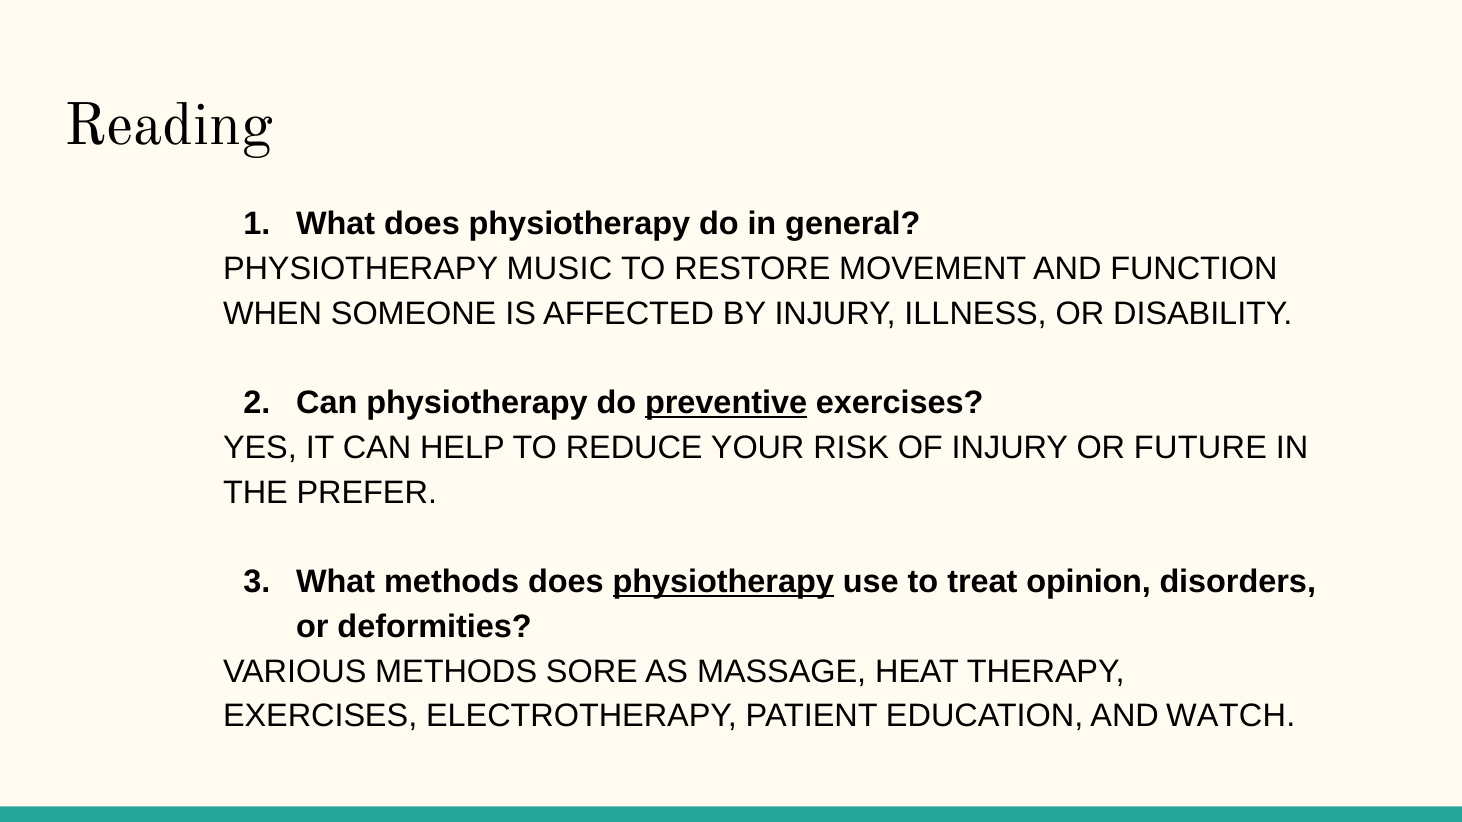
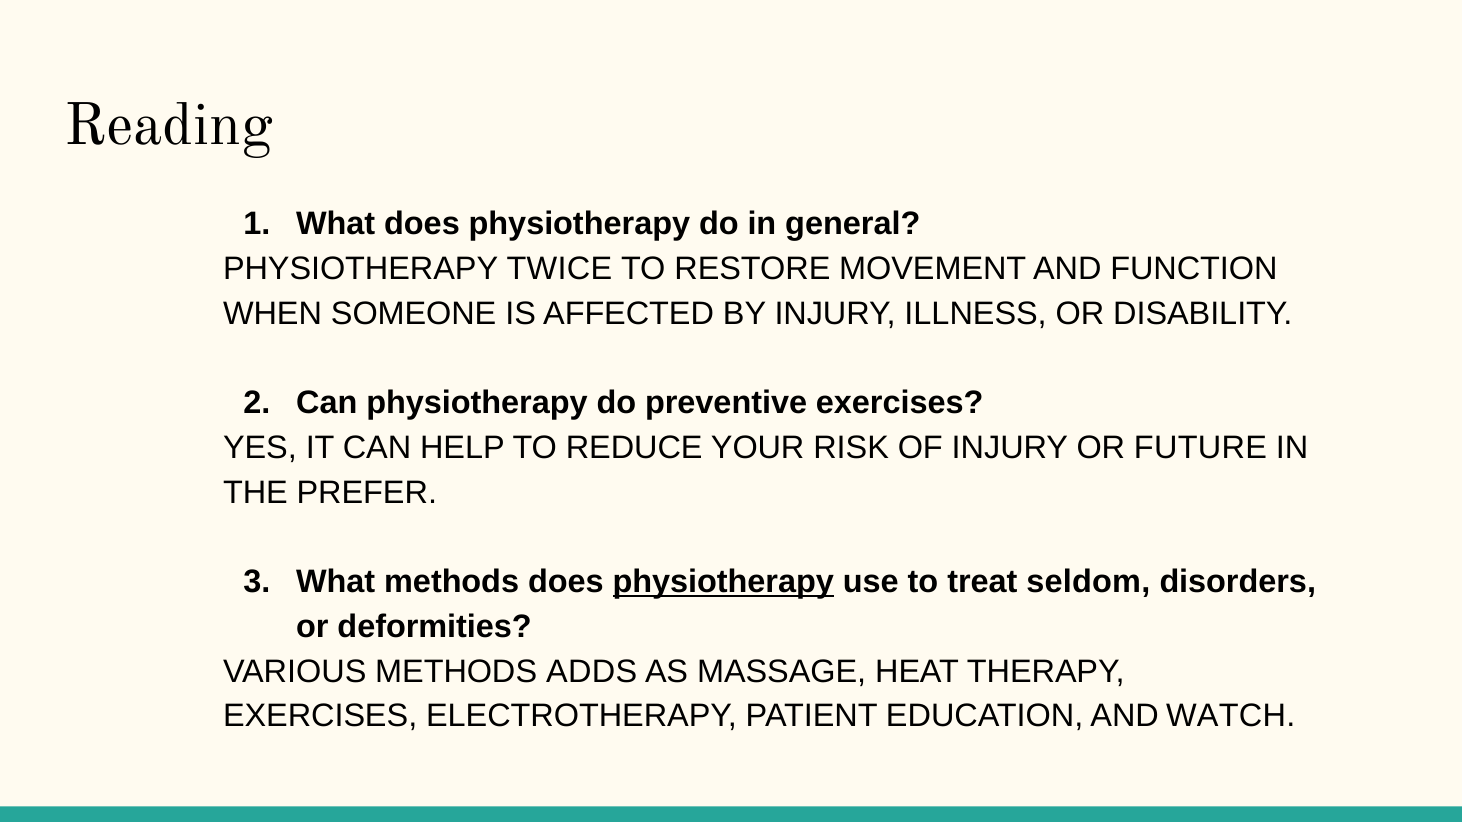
MUSIC: MUSIC -> TWICE (559, 269)
preventive underline: present -> none (726, 403)
opinion: opinion -> seldom (1088, 582)
SORE: SORE -> ADDS (592, 672)
